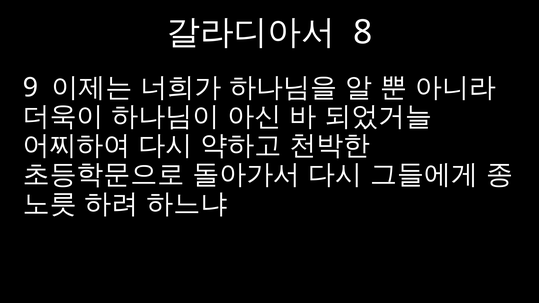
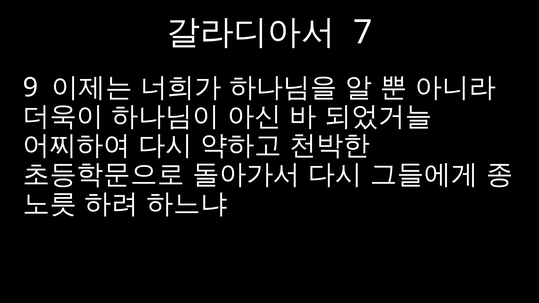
8: 8 -> 7 (363, 32)
